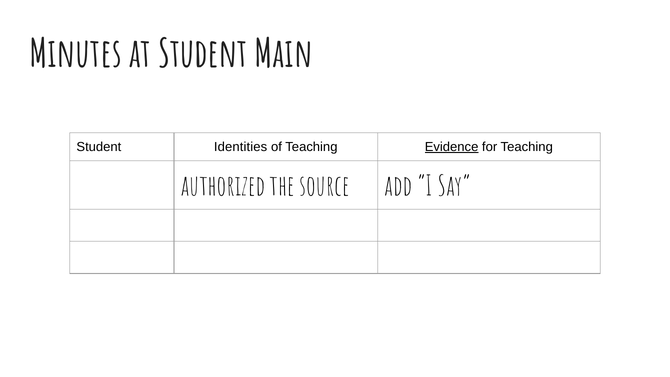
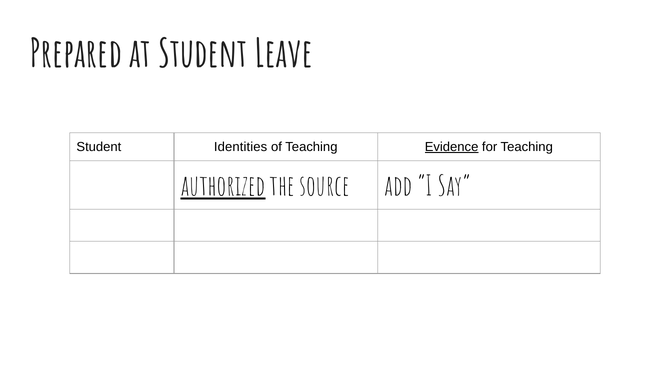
Minutes: Minutes -> Prepared (76, 54)
Main: Main -> Leave (284, 54)
authorized underline: none -> present (223, 186)
